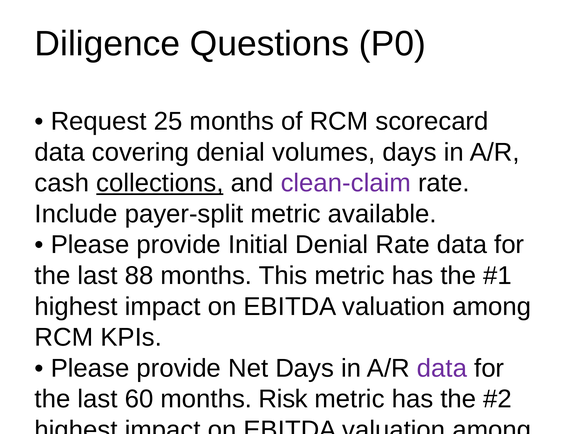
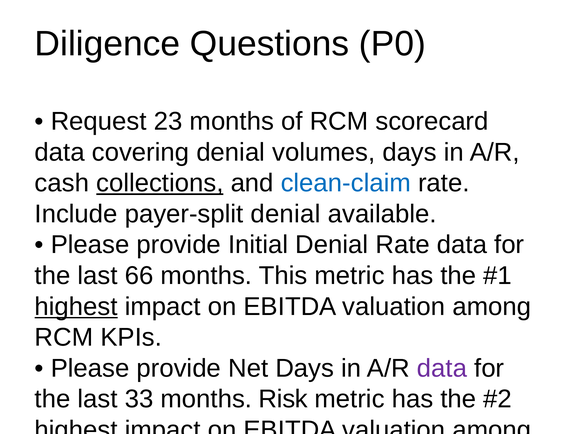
25: 25 -> 23 (168, 121)
clean-claim colour: purple -> blue (346, 183)
payer-split metric: metric -> denial (285, 214)
88: 88 -> 66 (139, 276)
highest underline: none -> present (76, 307)
60: 60 -> 33 (139, 399)
